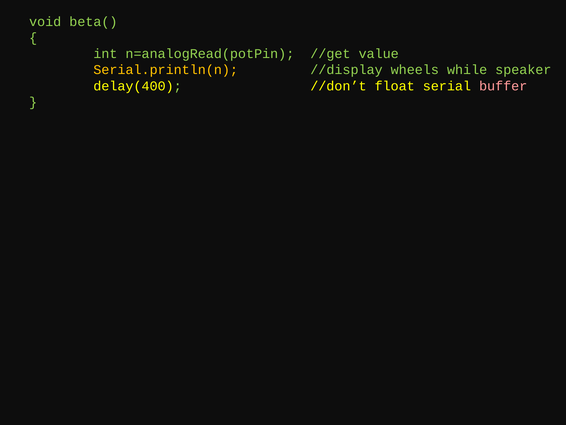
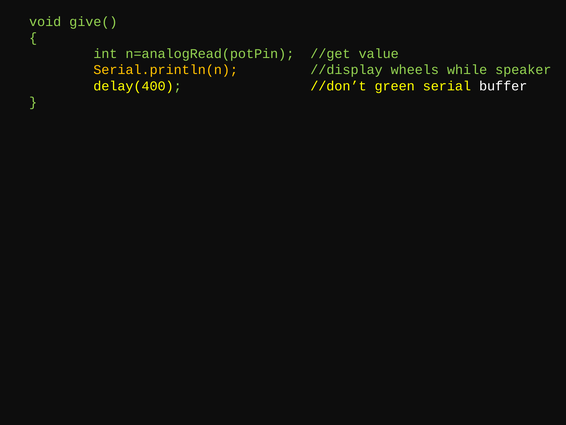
beta(: beta( -> give( (93, 22)
float: float -> green (395, 86)
buffer colour: pink -> white (503, 86)
